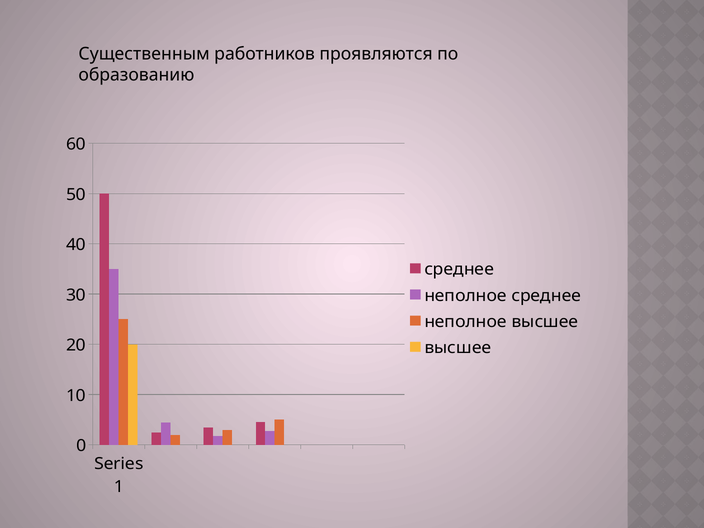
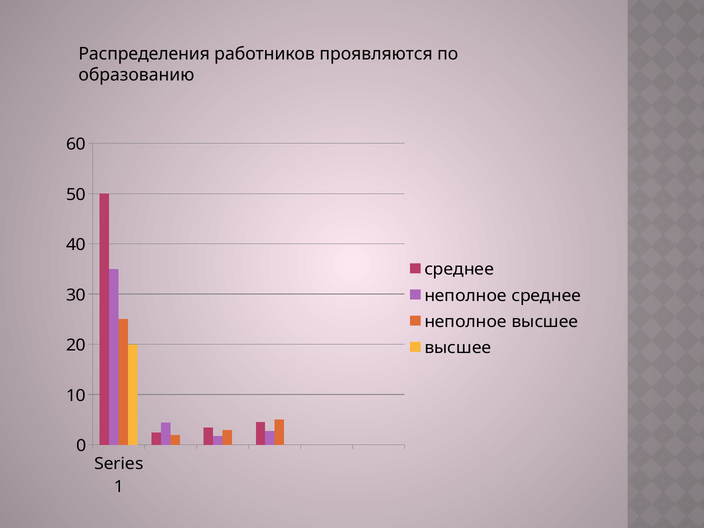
Существенным: Существенным -> Распределения (144, 54)
